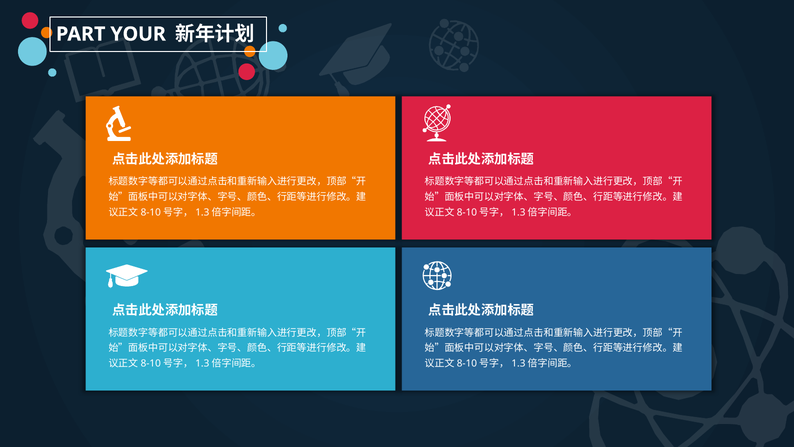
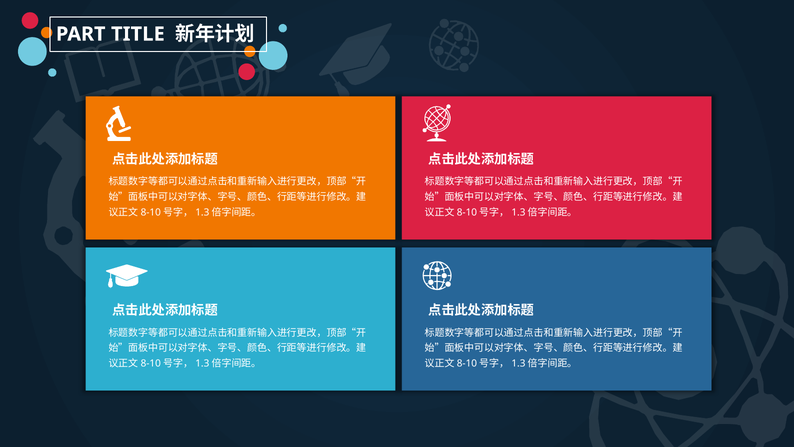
YOUR: YOUR -> TITLE (138, 34)
